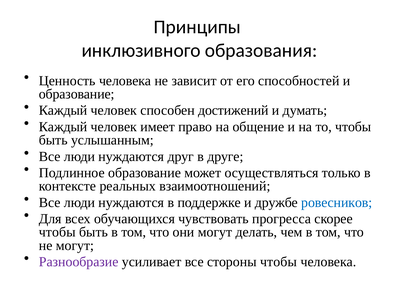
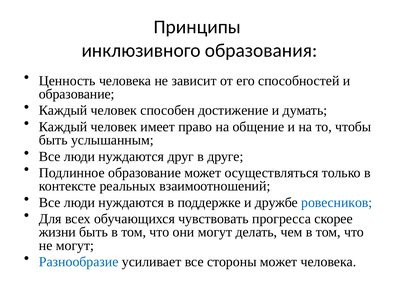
достижений: достижений -> достижение (233, 110)
чтобы: чтобы -> жизни (57, 232)
Разнообразие colour: purple -> blue (79, 261)
стороны чтобы: чтобы -> может (279, 261)
